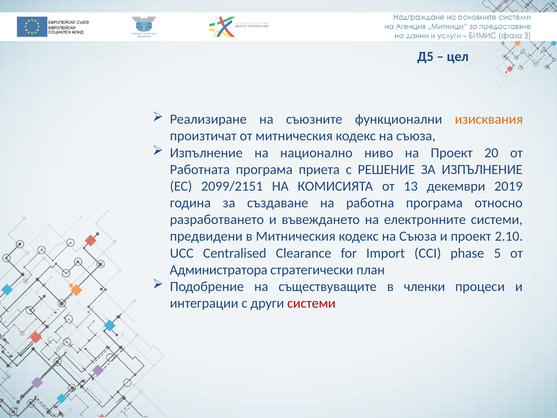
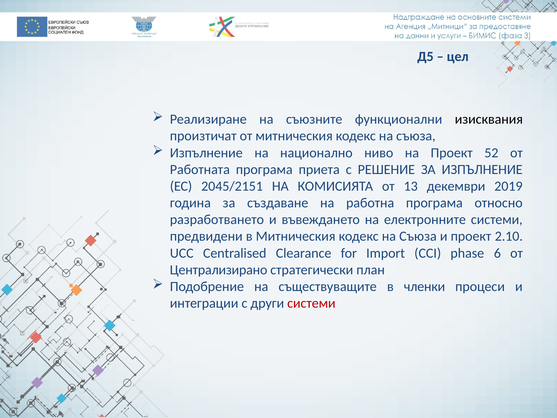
изисквания colour: orange -> black (489, 119)
20: 20 -> 52 (491, 153)
2099/2151: 2099/2151 -> 2045/2151 (232, 186)
5: 5 -> 6 (497, 253)
Администратора: Администратора -> Централизирано (219, 270)
